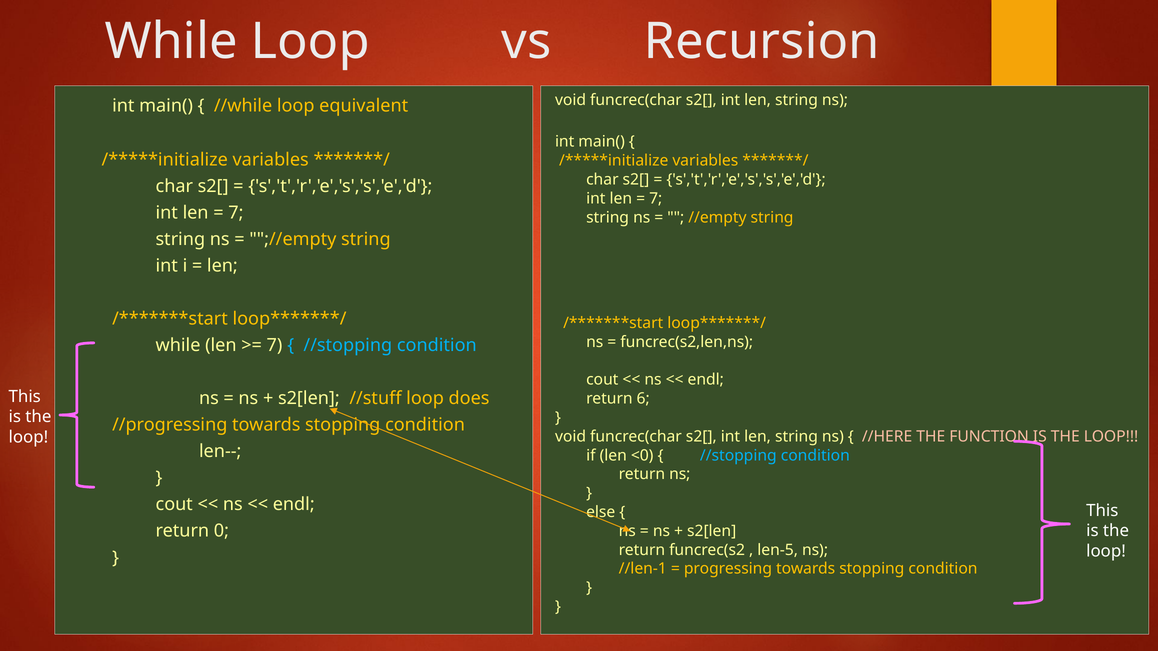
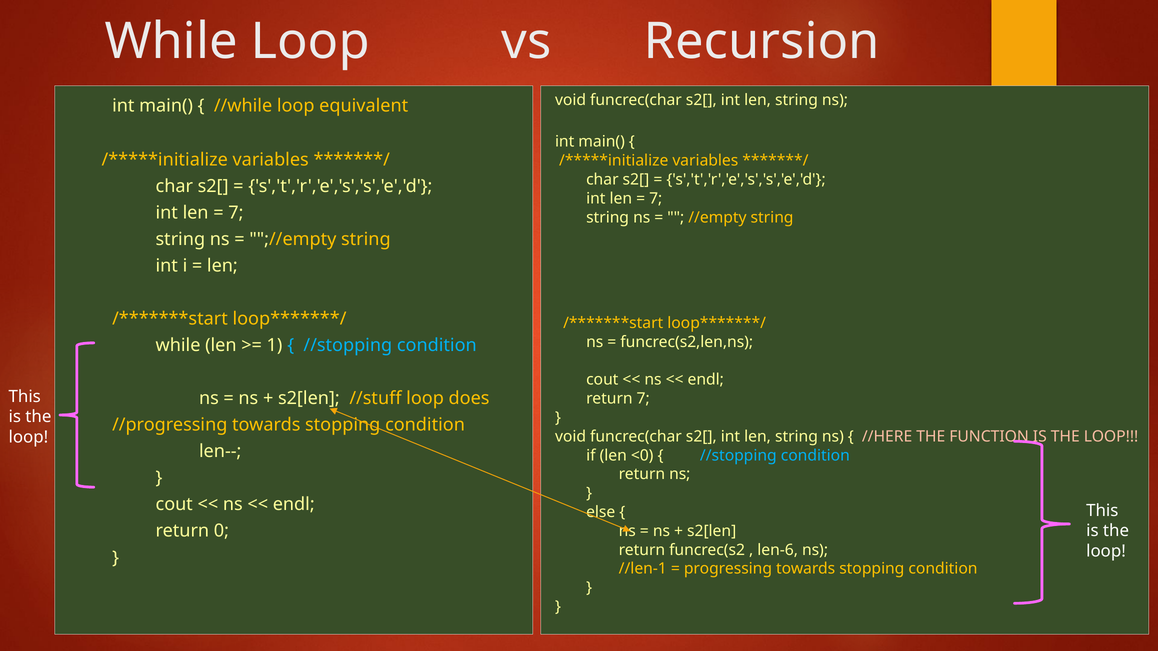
7: 7 -> 1 (275, 346)
return 6: 6 -> 7 (643, 399)
len-5: len-5 -> len-6 (778, 550)
